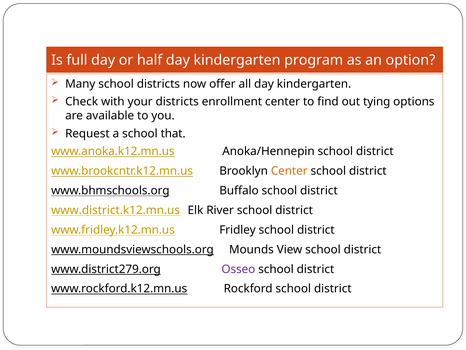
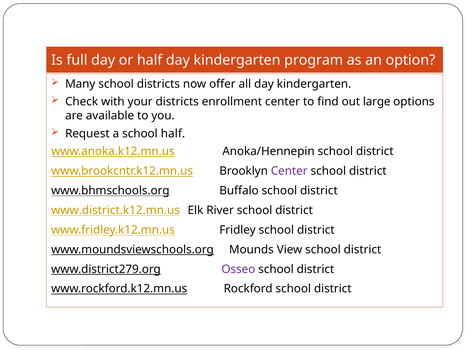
tying: tying -> large (377, 102)
school that: that -> half (173, 133)
Center colour: orange -> purple (289, 171)
